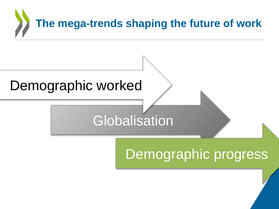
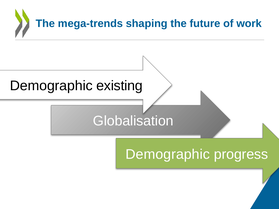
worked: worked -> existing (120, 86)
